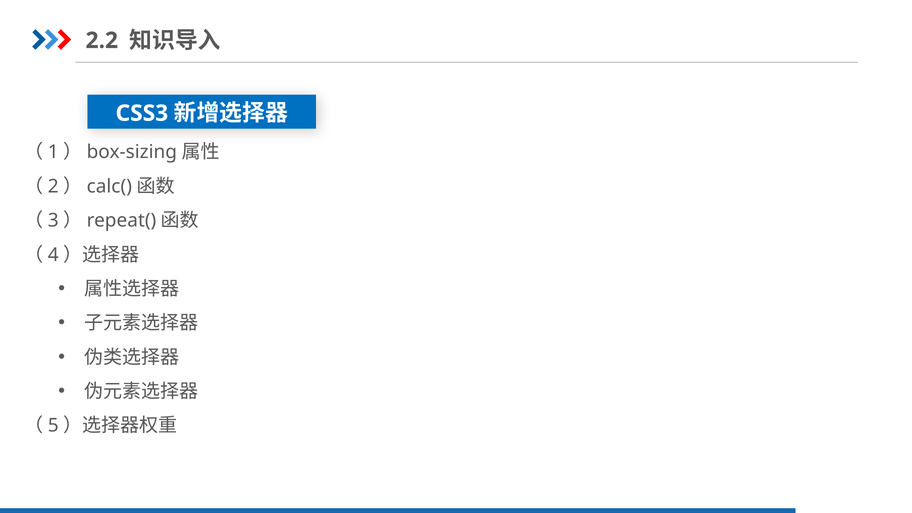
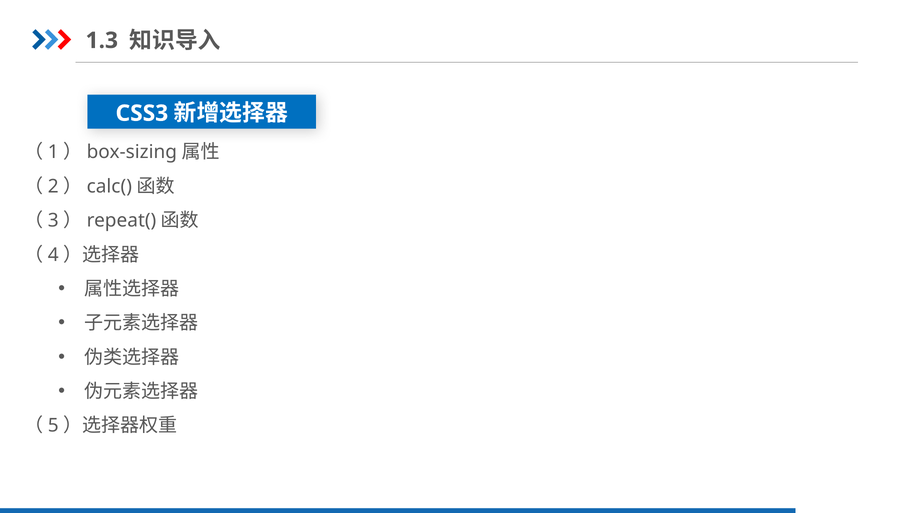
2.2: 2.2 -> 1.3 (102, 40)
